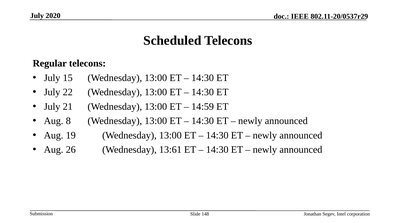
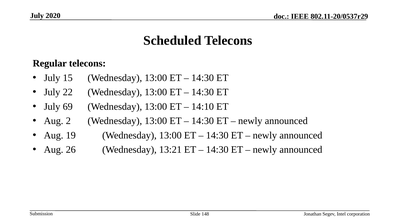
21: 21 -> 69 (68, 106)
14:59: 14:59 -> 14:10 (203, 106)
8: 8 -> 2 (68, 121)
13:61: 13:61 -> 13:21 (170, 150)
